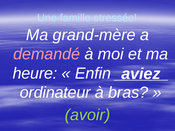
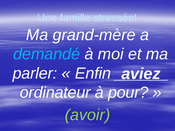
demandé colour: pink -> light blue (47, 54)
heure: heure -> parler (35, 73)
bras: bras -> pour (128, 93)
